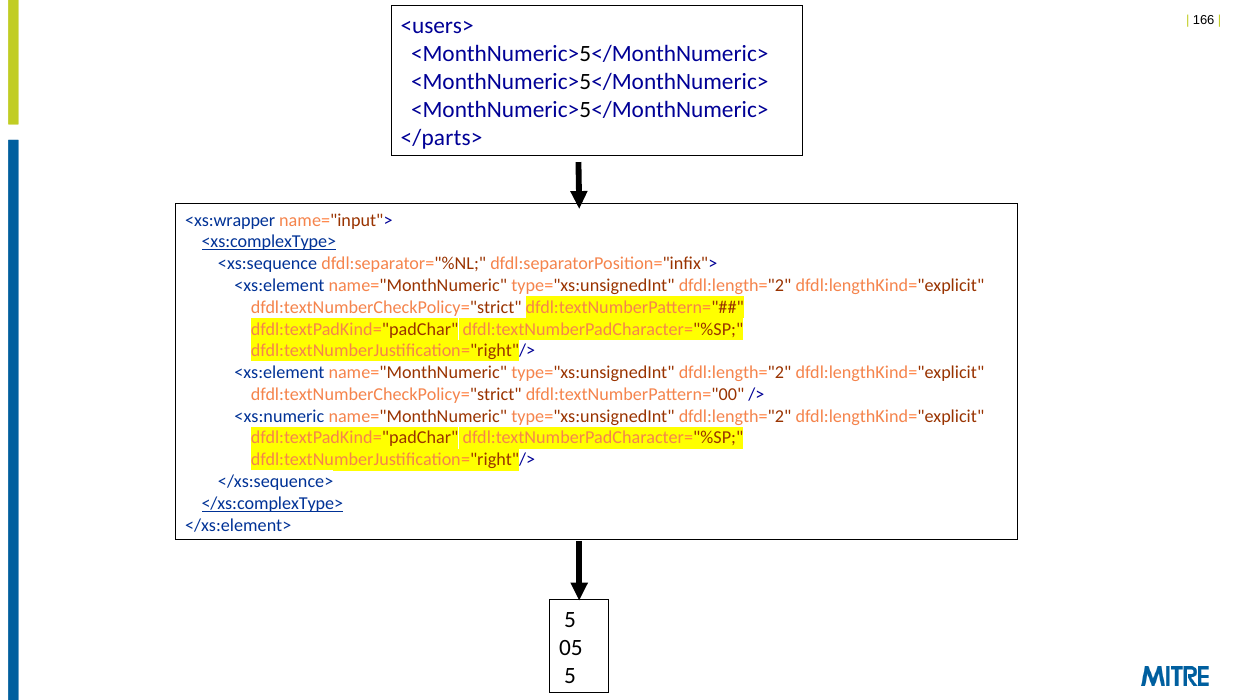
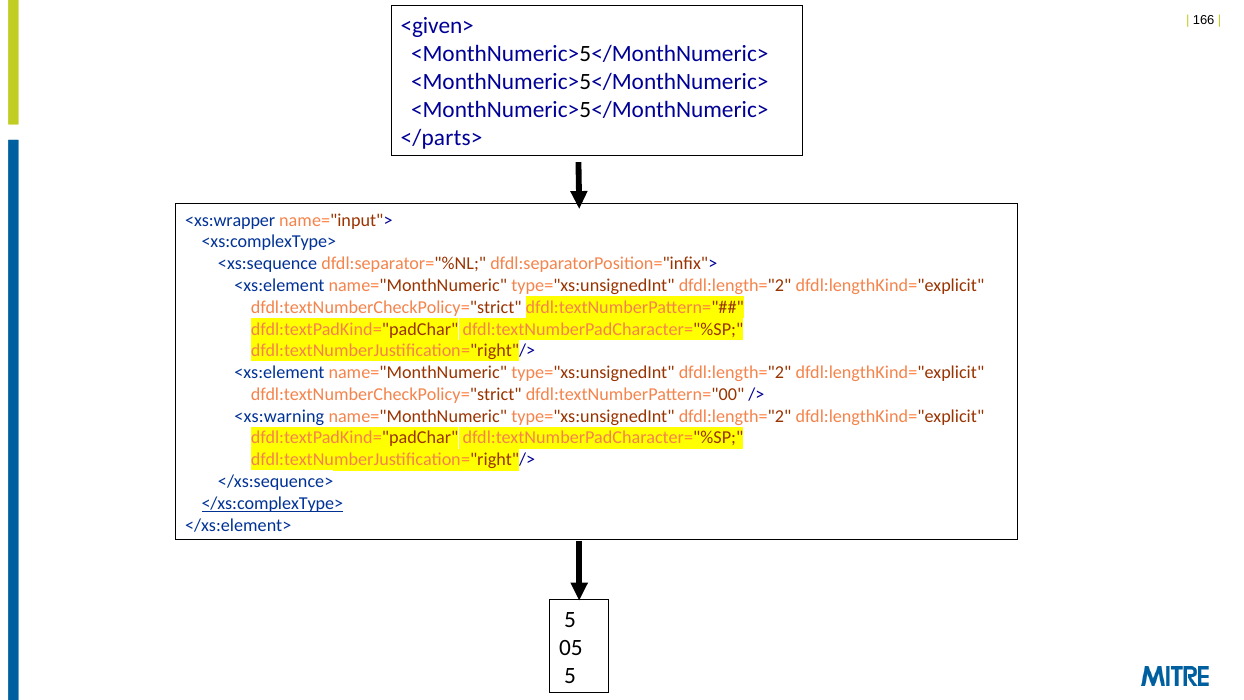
<users>: <users> -> <given> (437, 26)
<xs:complexType> underline: present -> none (269, 242)
<xs:numeric: <xs:numeric -> <xs:warning (279, 416)
